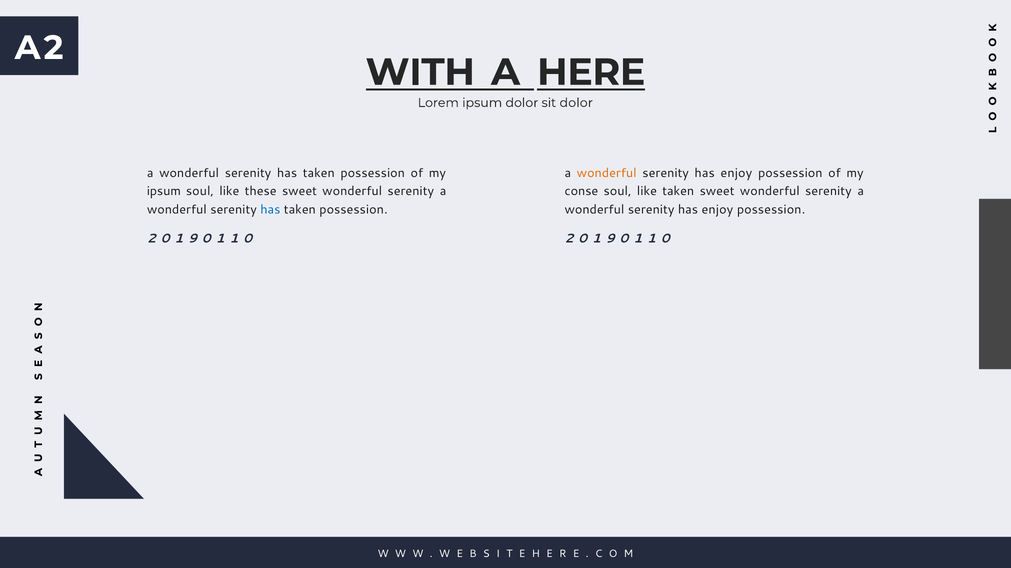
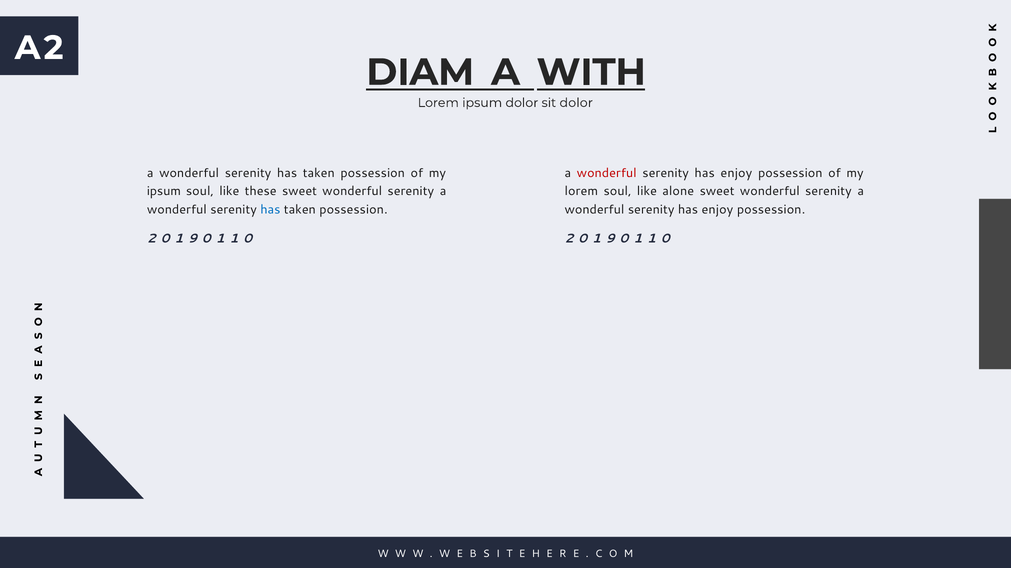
WITH: WITH -> DIAM (420, 72)
HERE: HERE -> WITH (591, 72)
wonderful colour: orange -> red (607, 173)
conse: conse -> lorem (581, 191)
like taken: taken -> alone (678, 191)
